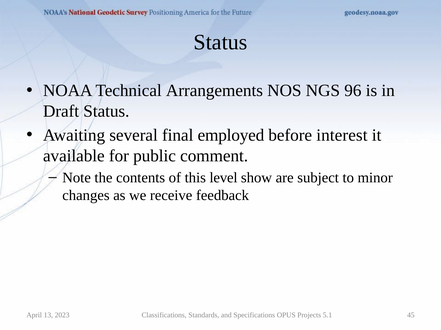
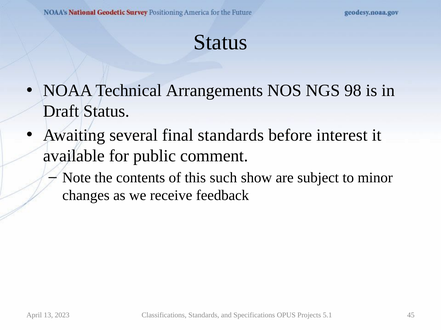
96: 96 -> 98 (353, 91)
final employed: employed -> standards (231, 135)
level: level -> such (223, 178)
